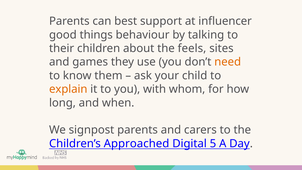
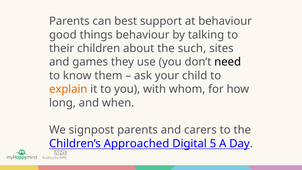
at influencer: influencer -> behaviour (225, 21)
feels: feels -> such (192, 48)
need colour: orange -> black (228, 62)
